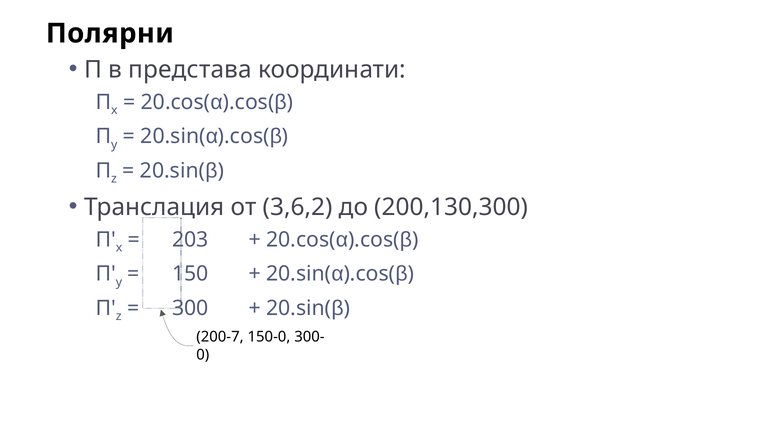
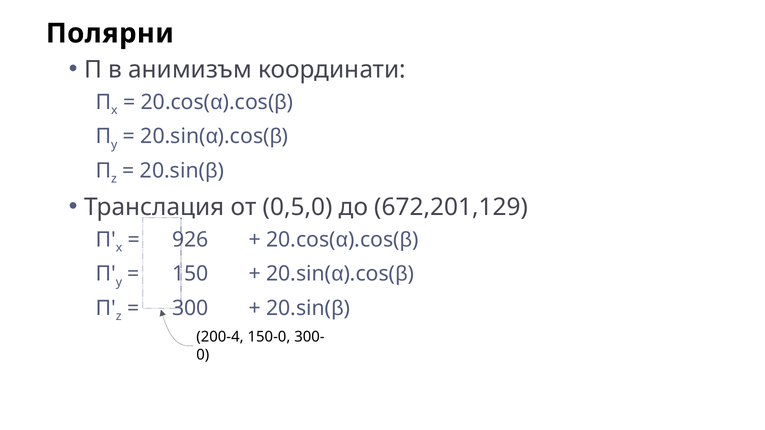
представа: представа -> анимизъм (190, 70)
3,6,2: 3,6,2 -> 0,5,0 (298, 207)
200,130,300: 200,130,300 -> 672,201,129 (451, 207)
203: 203 -> 926 (190, 240)
200-7: 200-7 -> 200-4 (220, 337)
